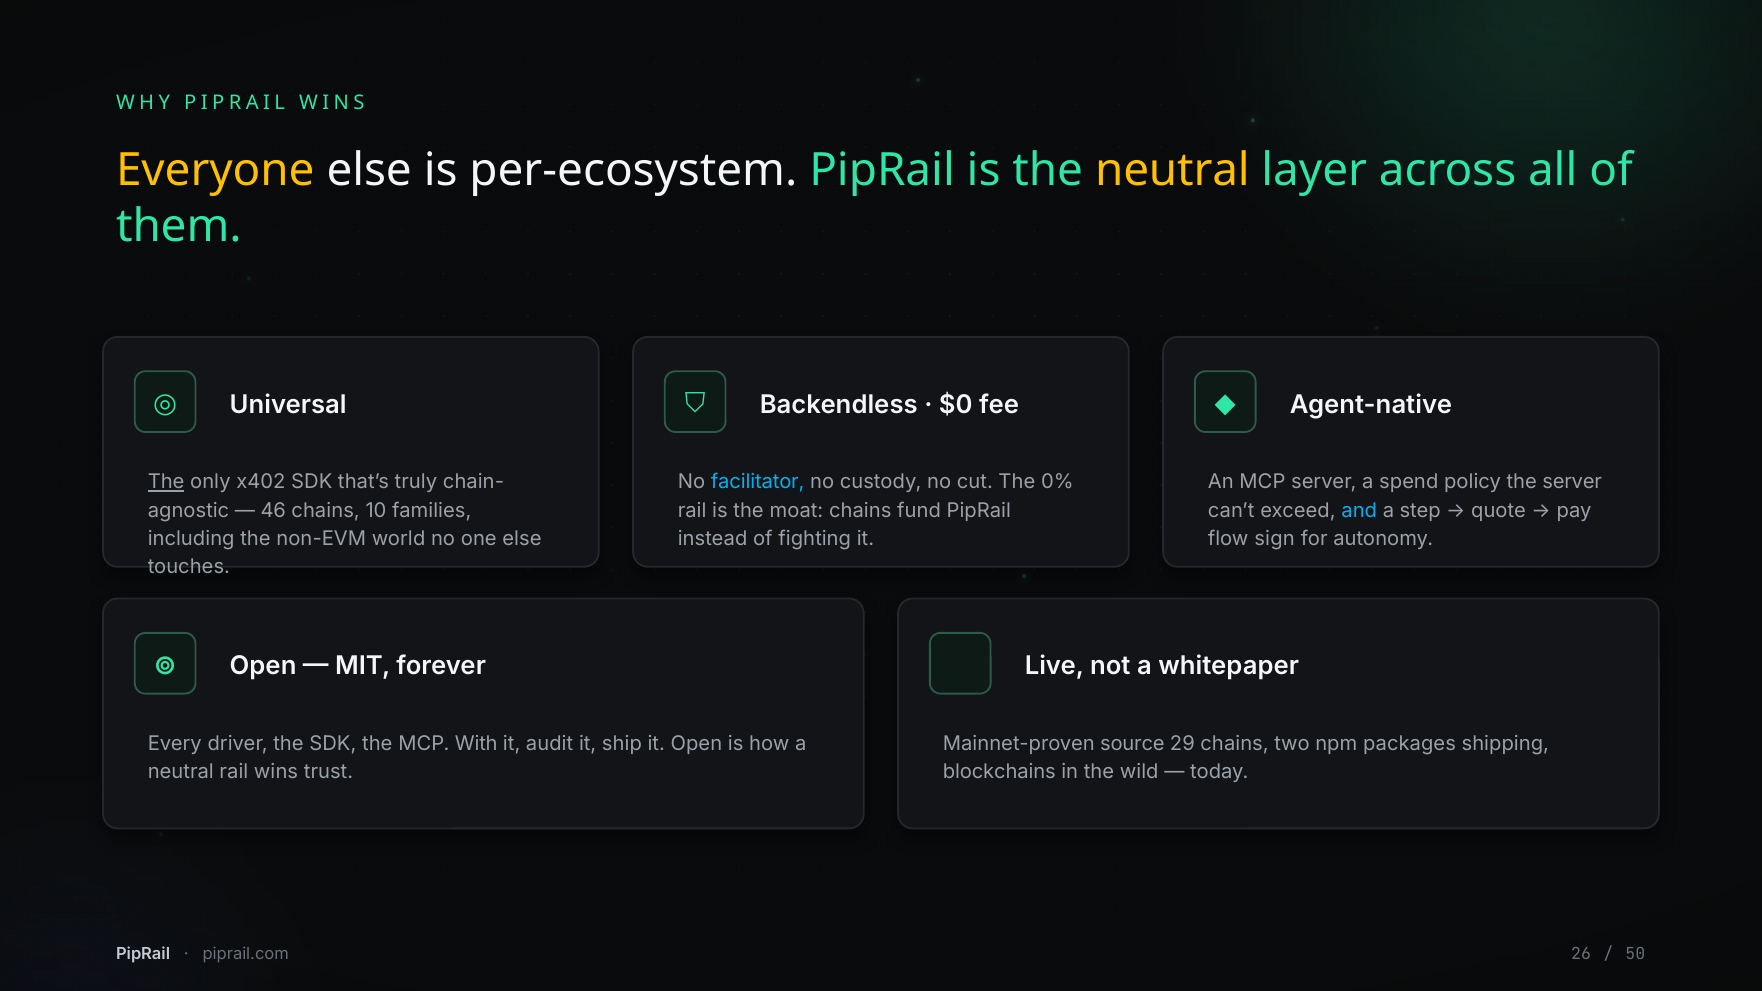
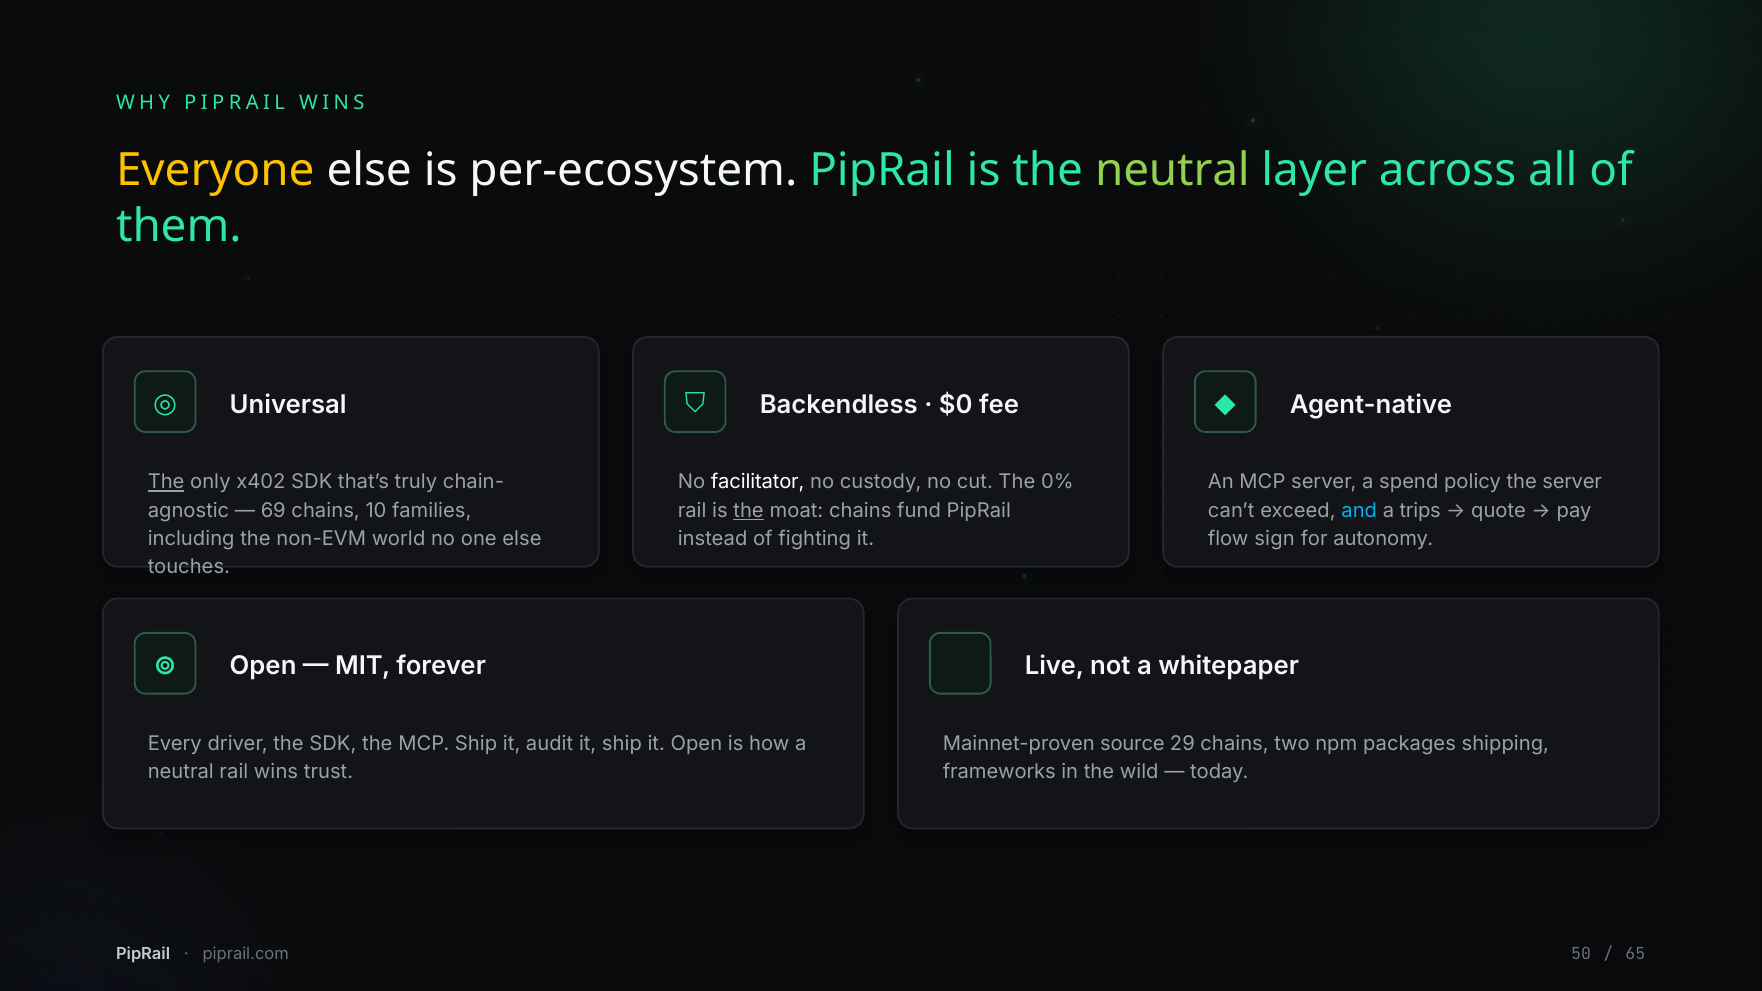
neutral colour: yellow -> light green (1172, 170)
facilitator colour: light blue -> white (758, 482)
46: 46 -> 69 (273, 511)
the underline: none -> present (749, 511)
step: step -> trips (1420, 511)
MCP With: With -> Ship (476, 744)
blockchains: blockchains -> frameworks (999, 772)
26: 26 -> 50 (1581, 954)
50: 50 -> 65 (1635, 954)
